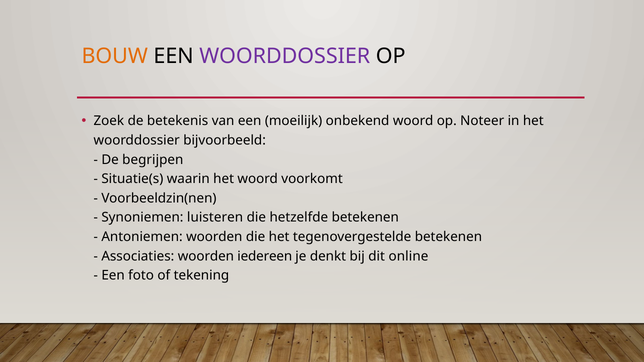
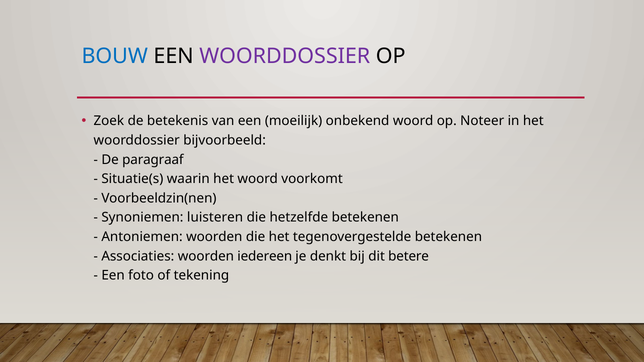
BOUW colour: orange -> blue (115, 56)
begrijpen: begrijpen -> paragraaf (153, 160)
online: online -> betere (409, 256)
